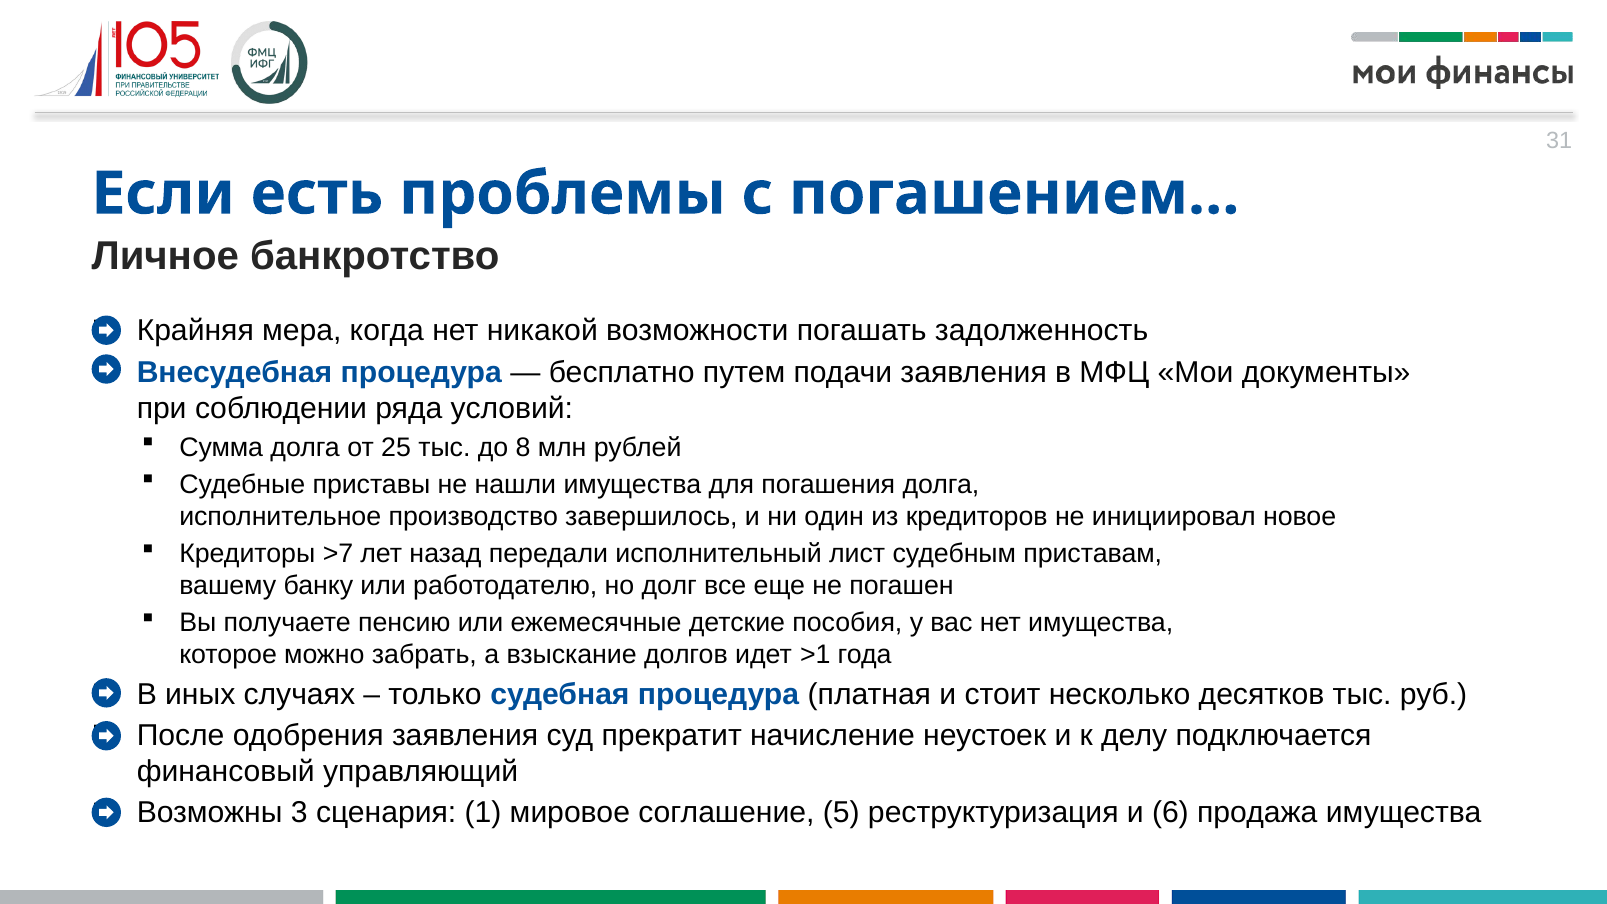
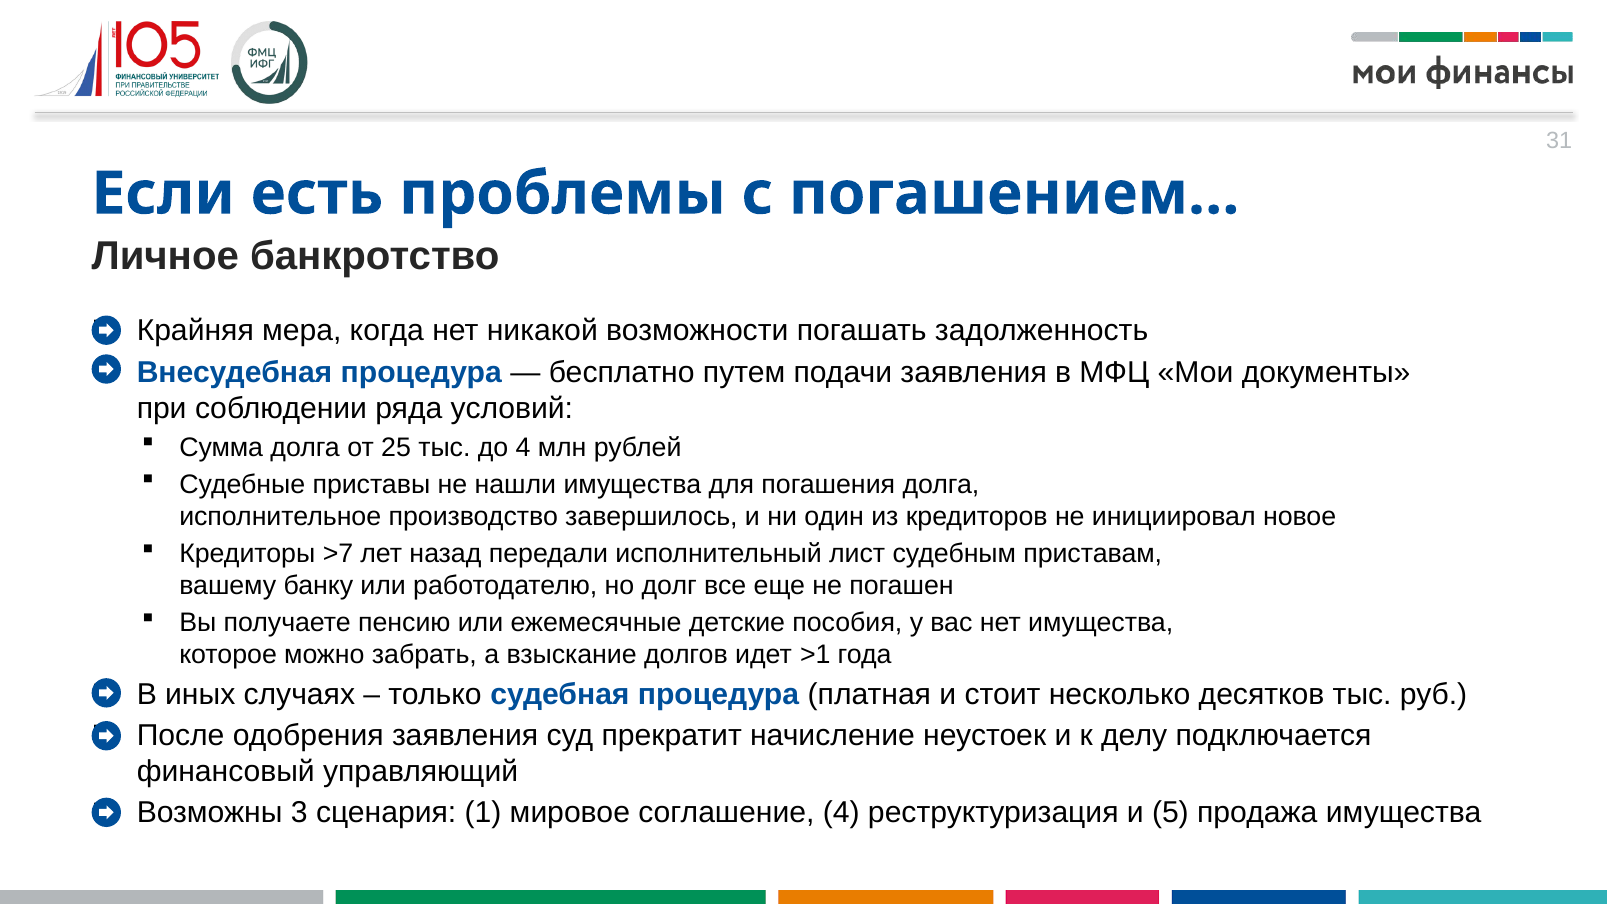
до 8: 8 -> 4 (523, 447)
соглашение 5: 5 -> 4 (841, 813)
6: 6 -> 5 (1170, 813)
